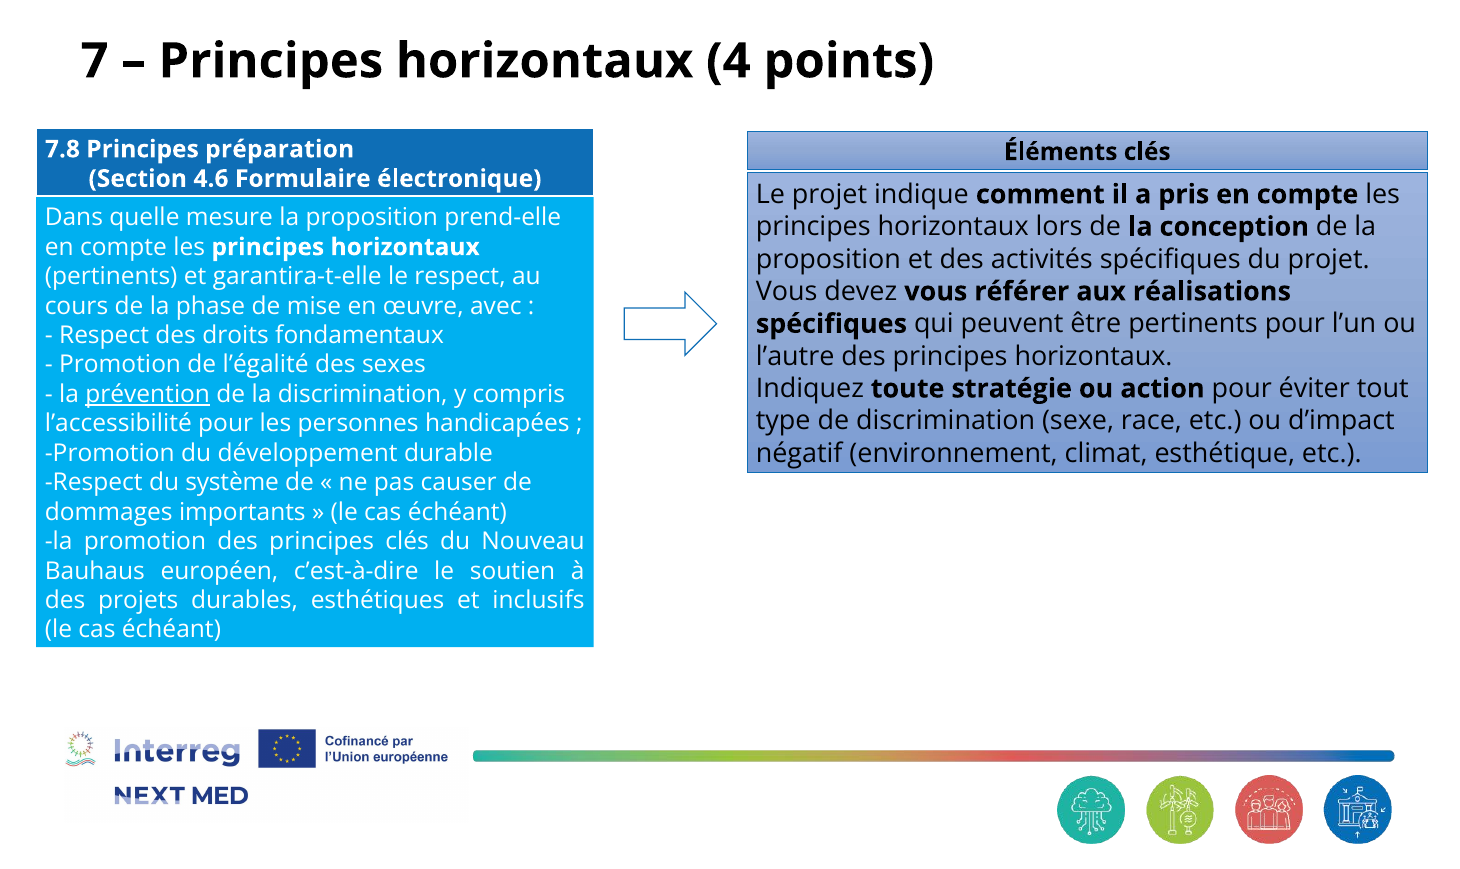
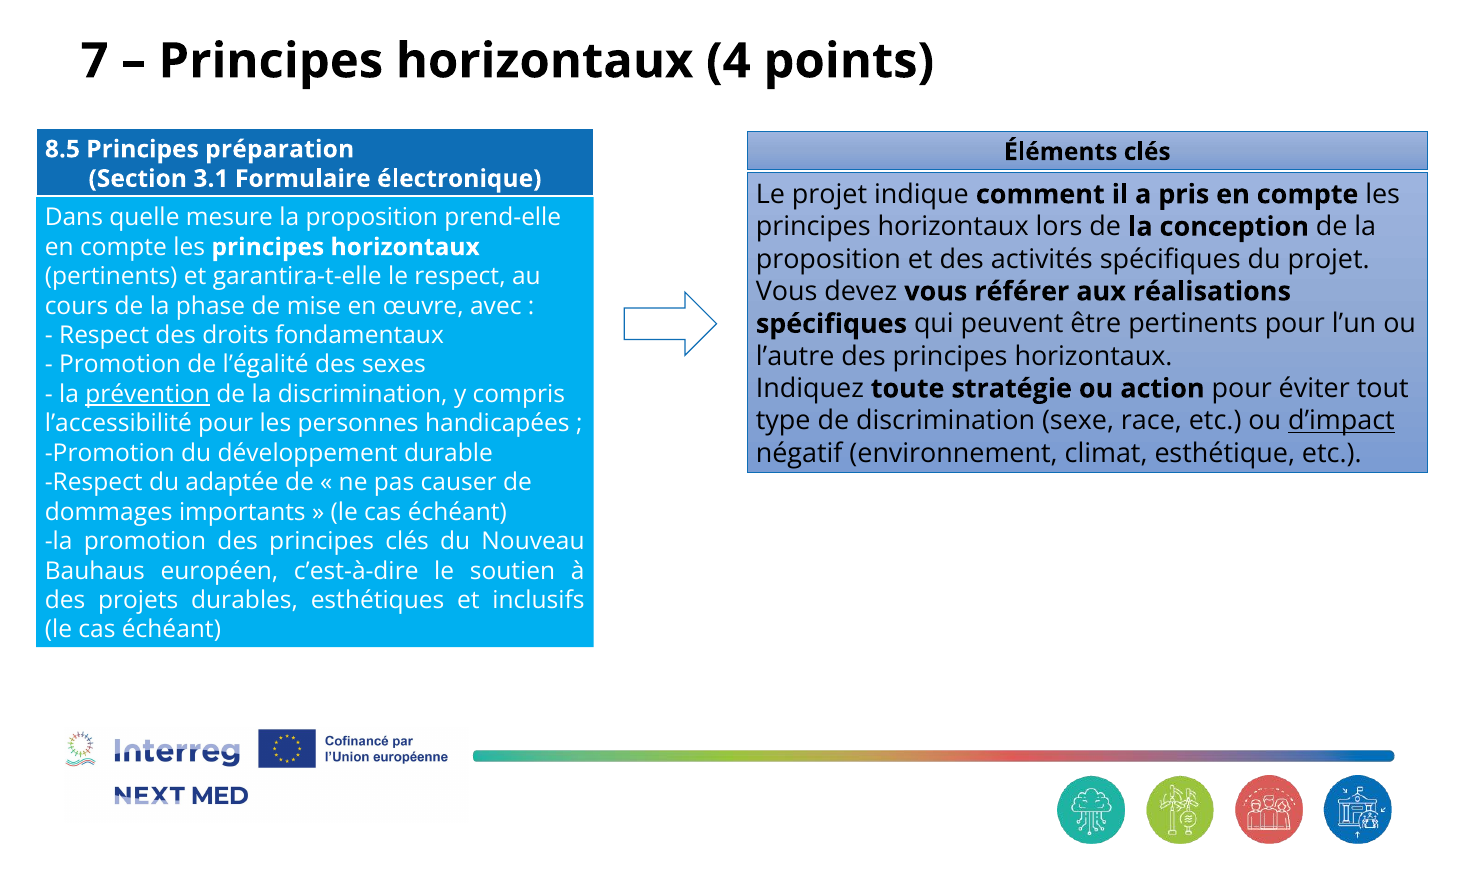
7.8: 7.8 -> 8.5 (62, 149)
4.6: 4.6 -> 3.1 (211, 179)
d’impact underline: none -> present (1341, 421)
système: système -> adaptée (232, 483)
